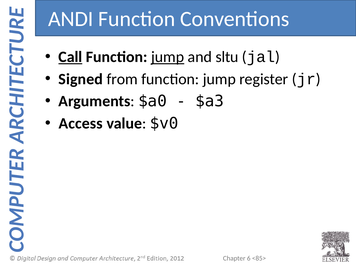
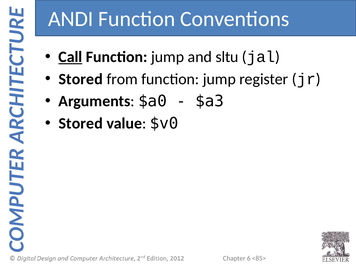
jump underline: present -> none (168, 57)
Signed: Signed -> Stored (81, 79)
Access: Access -> Stored (81, 123)
